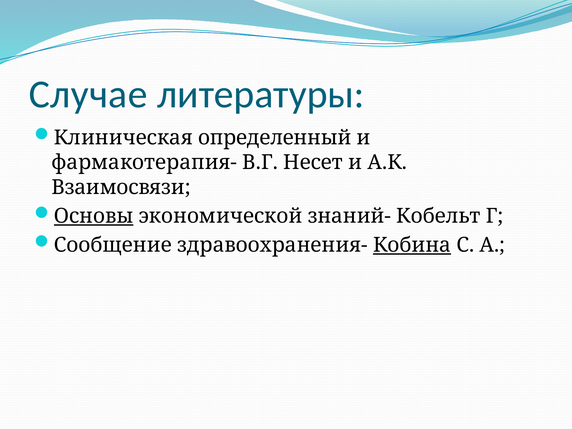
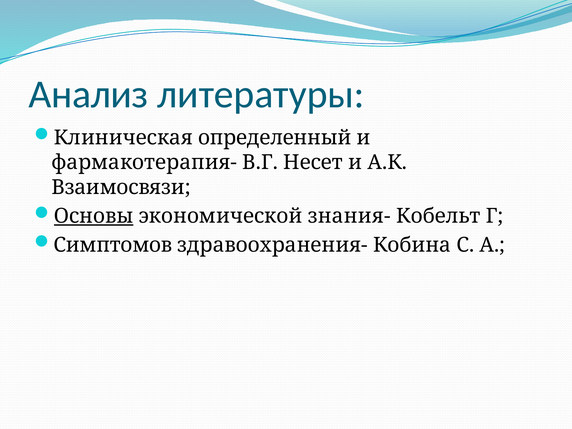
Случае: Случае -> Анализ (89, 94)
знаний-: знаний- -> знания- (349, 216)
Сообщение: Сообщение -> Симптомов (113, 245)
Кобина underline: present -> none (412, 245)
